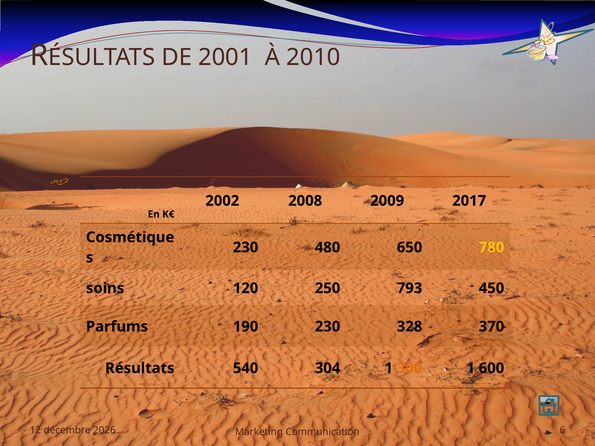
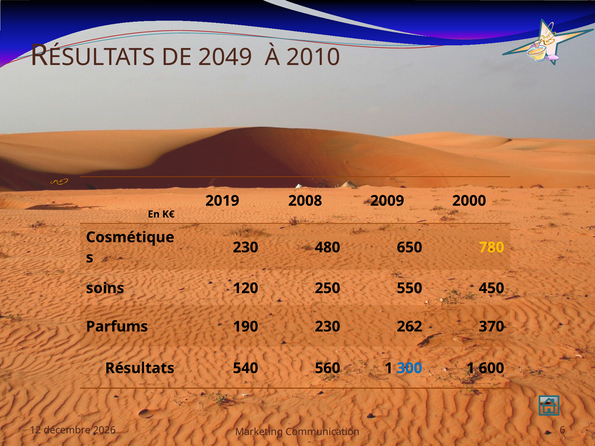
2001: 2001 -> 2049 (225, 57)
2002: 2002 -> 2019 (222, 201)
2017: 2017 -> 2000 (469, 201)
793: 793 -> 550 (410, 288)
328: 328 -> 262 (410, 327)
304: 304 -> 560 (328, 368)
300 colour: orange -> blue (409, 368)
